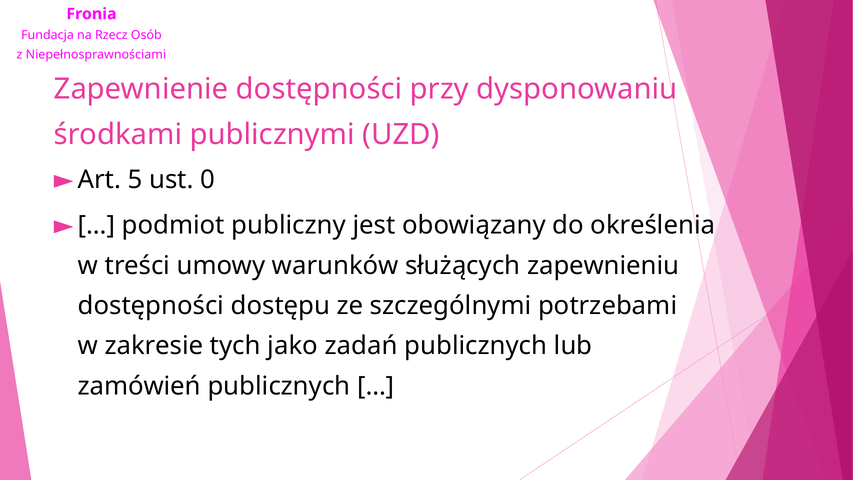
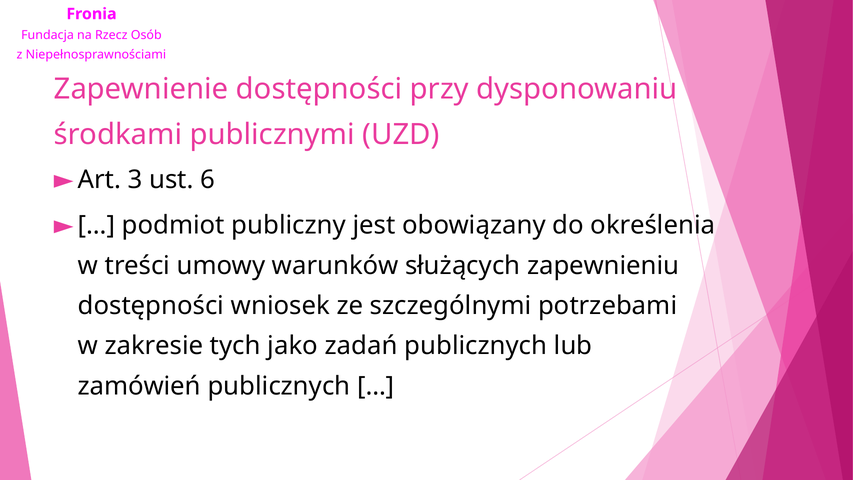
5: 5 -> 3 (135, 180)
0: 0 -> 6 (208, 180)
dostępu: dostępu -> wniosek (280, 306)
